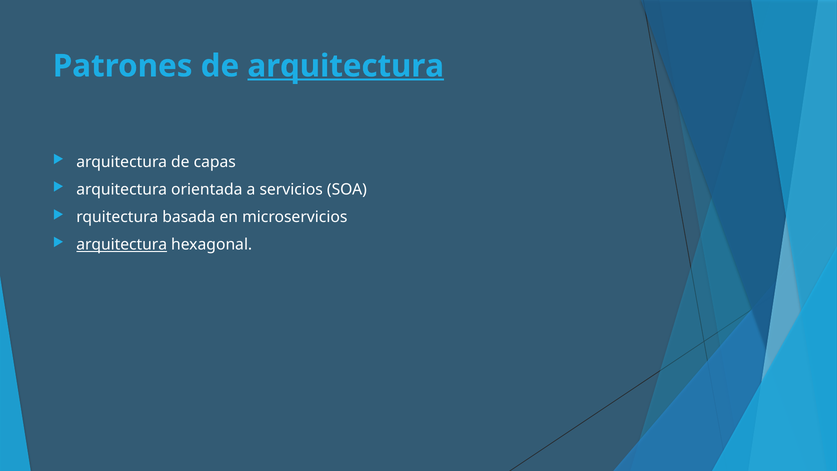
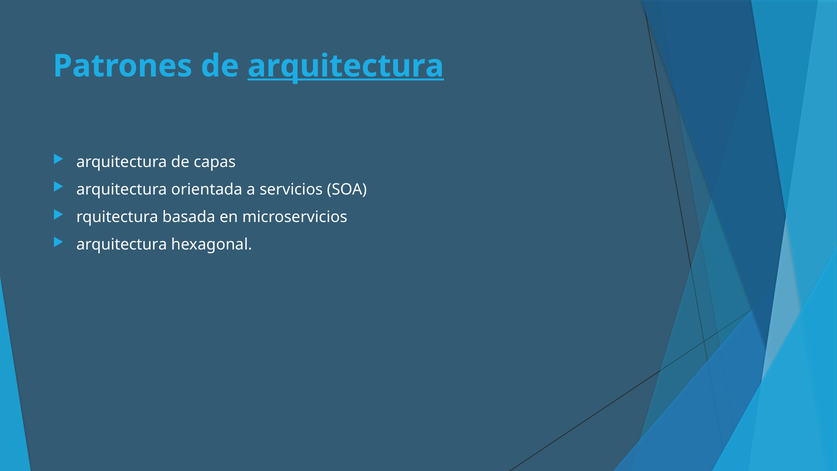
arquitectura underline: present -> none (122, 245)
